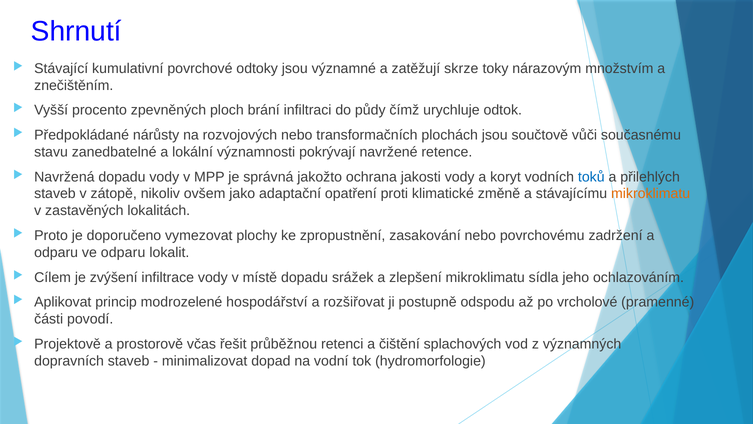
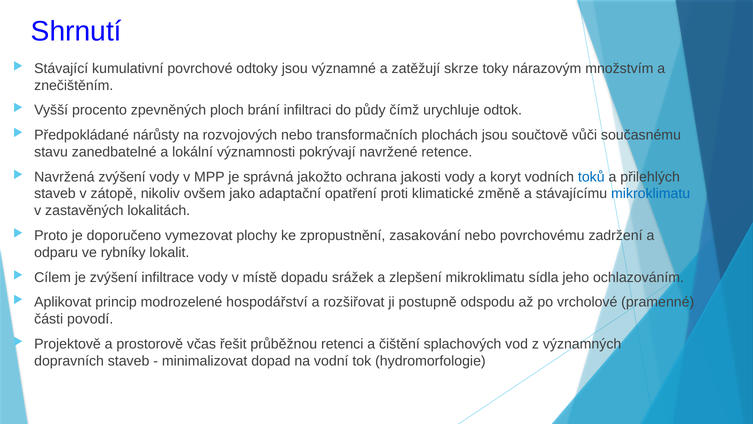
Navržená dopadu: dopadu -> zvýšení (122, 177)
mikroklimatu colour: orange -> blue (651, 194)
ve odparu: odparu -> rybníky (123, 252)
